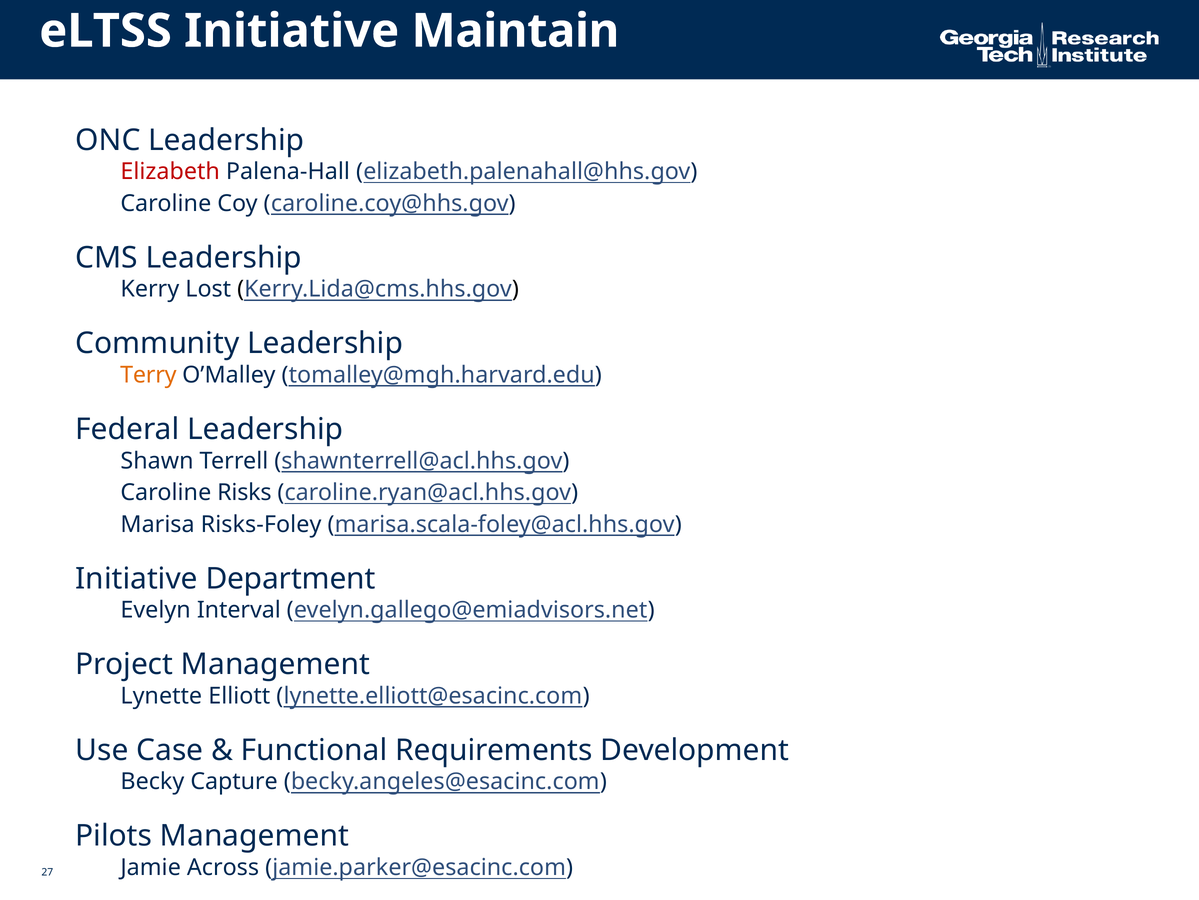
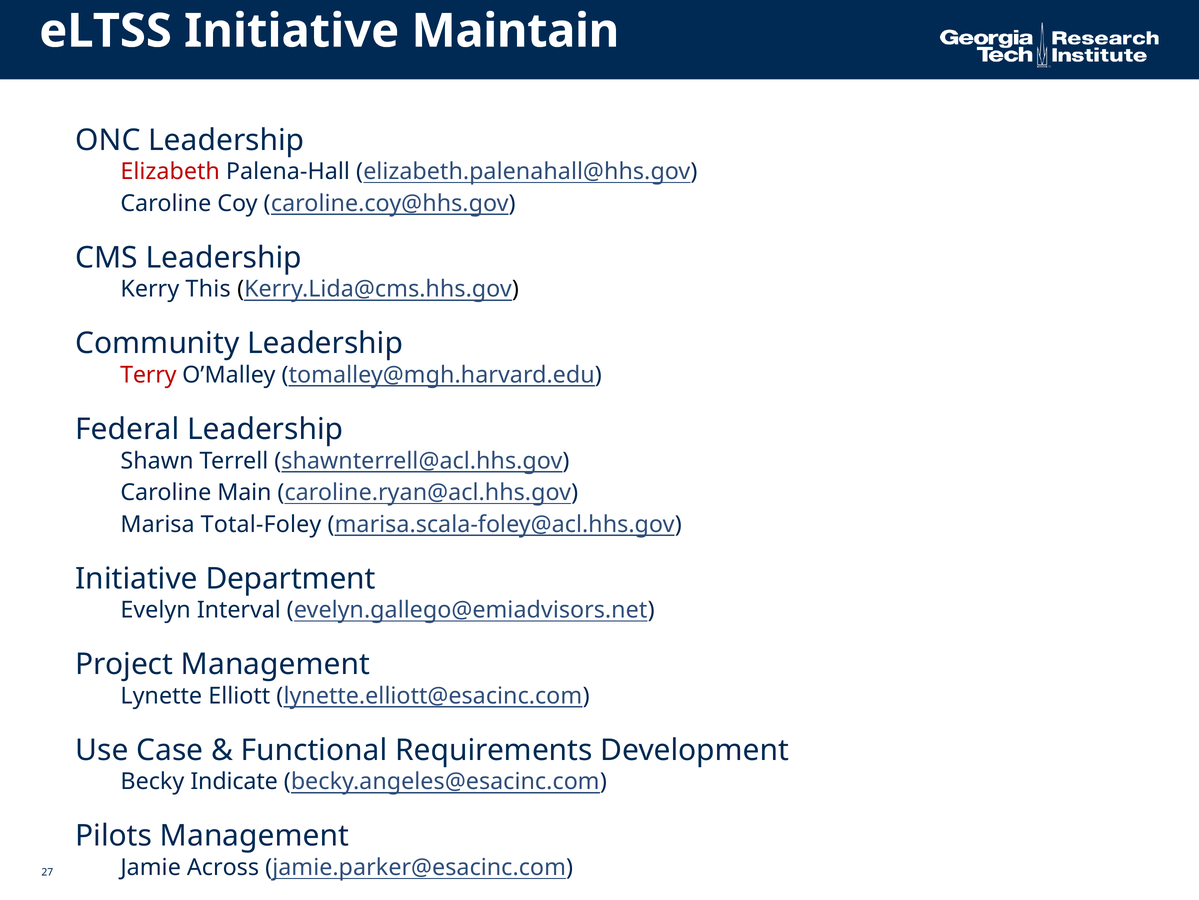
Lost: Lost -> This (208, 289)
Terry colour: orange -> red (148, 375)
Risks: Risks -> Main (244, 492)
Risks-Foley: Risks-Foley -> Total-Foley (261, 524)
Capture: Capture -> Indicate (234, 781)
